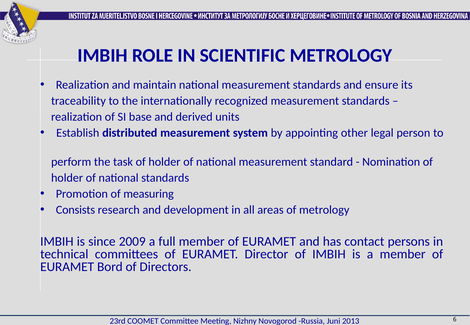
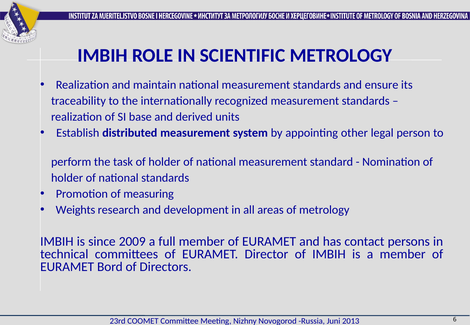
Consists: Consists -> Weights (75, 210)
